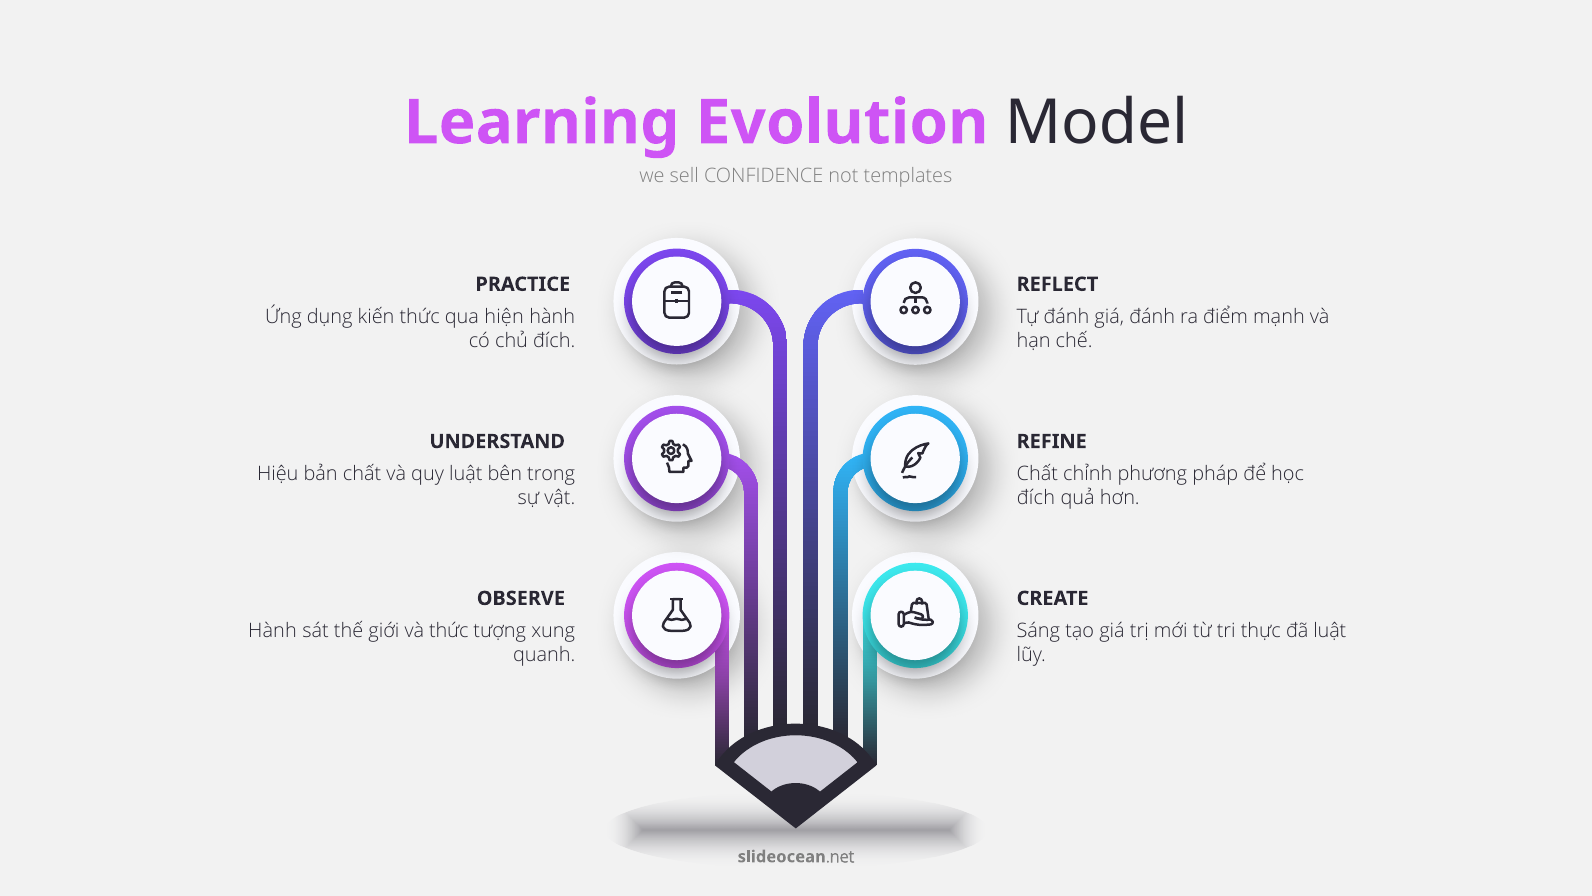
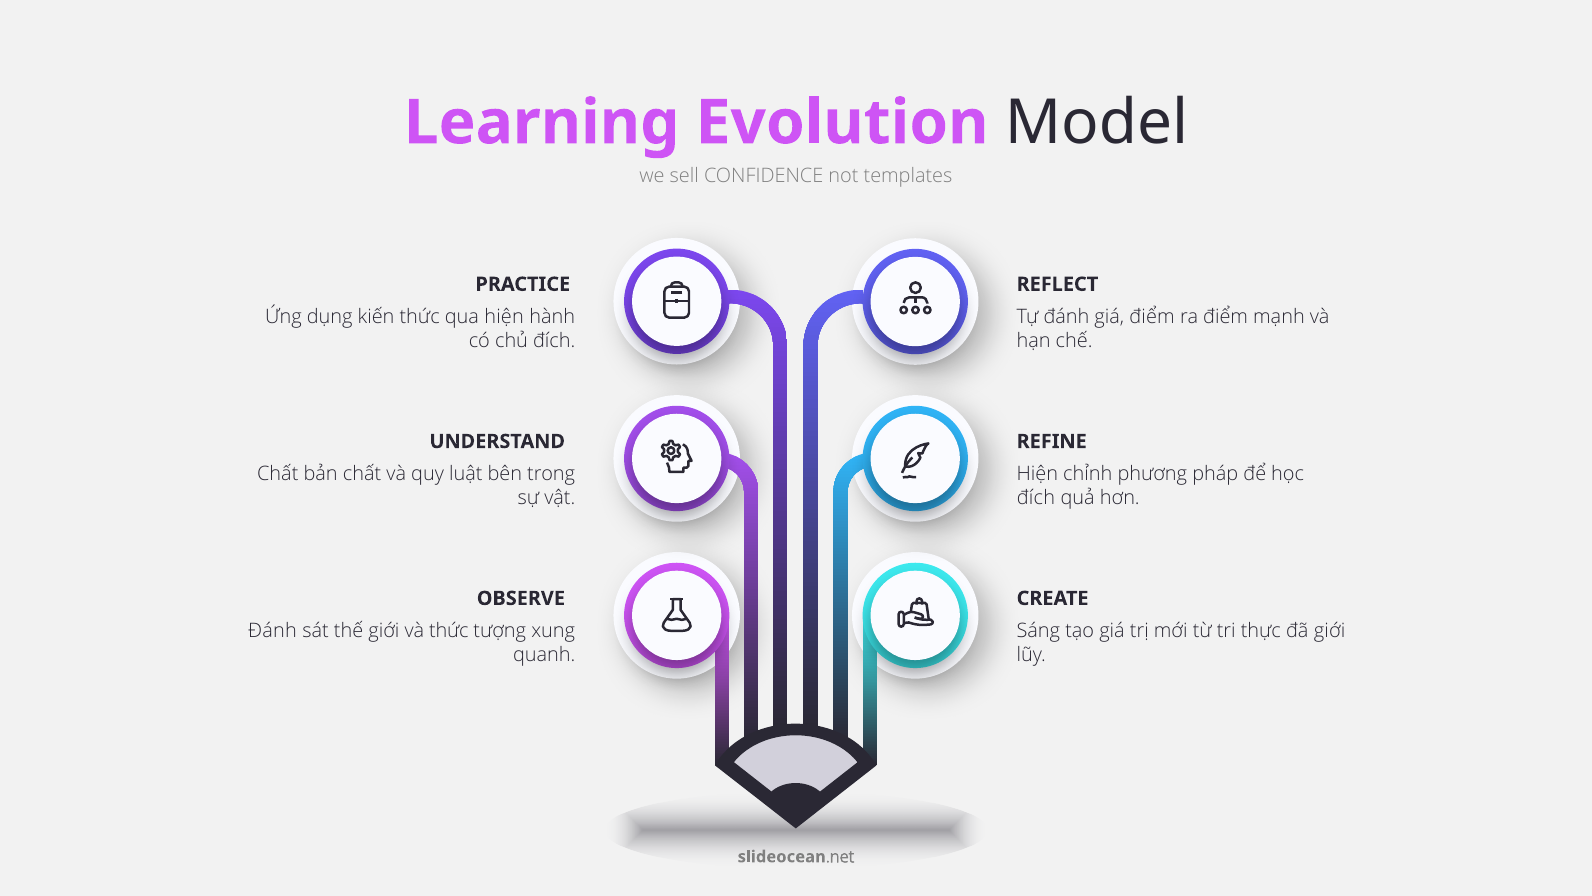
giá đánh: đánh -> điểm (1152, 317)
Hiệu: Hiệu -> Chất (278, 474)
Chất: Chất -> Hiện (1037, 474)
Hành: Hành -> Đánh (272, 631)
đã luật: luật -> giới (1330, 631)
